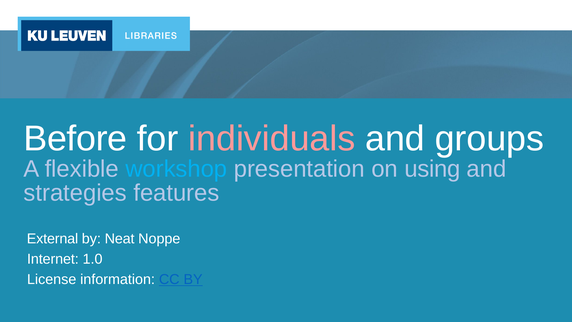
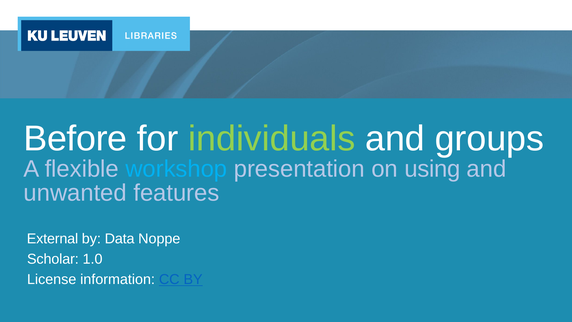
individuals colour: pink -> light green (272, 138)
strategies: strategies -> unwanted (75, 193)
Neat: Neat -> Data (120, 238)
Internet: Internet -> Scholar (53, 259)
